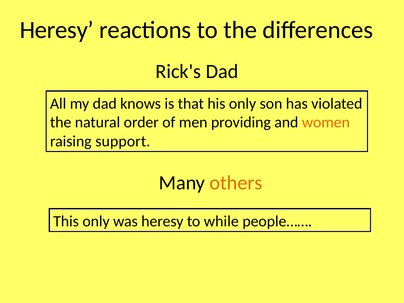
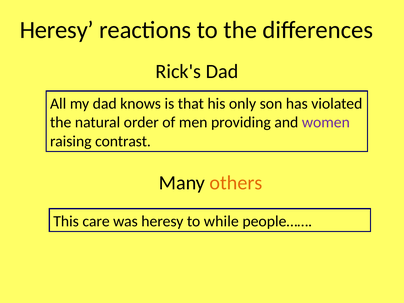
women colour: orange -> purple (326, 122)
support: support -> contrast (123, 141)
This only: only -> care (96, 221)
